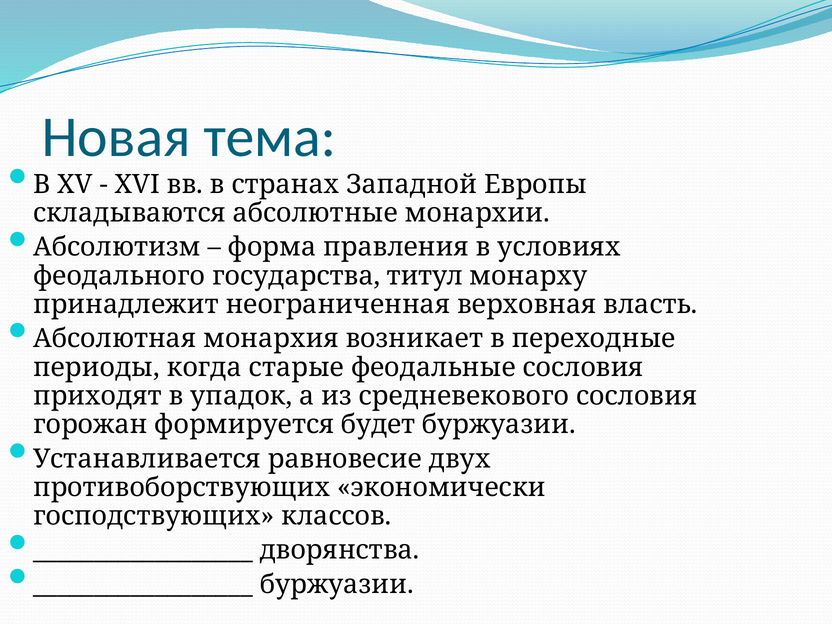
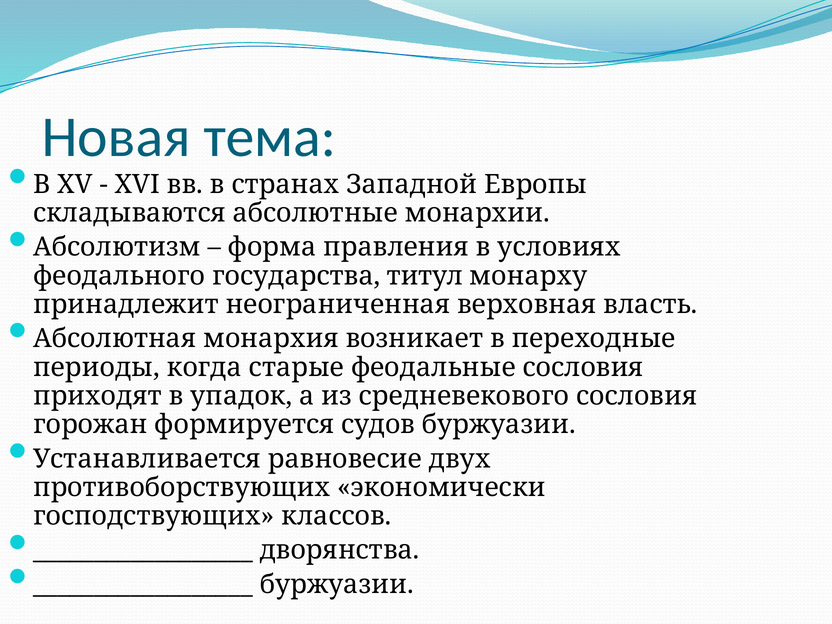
будет: будет -> судов (378, 425)
